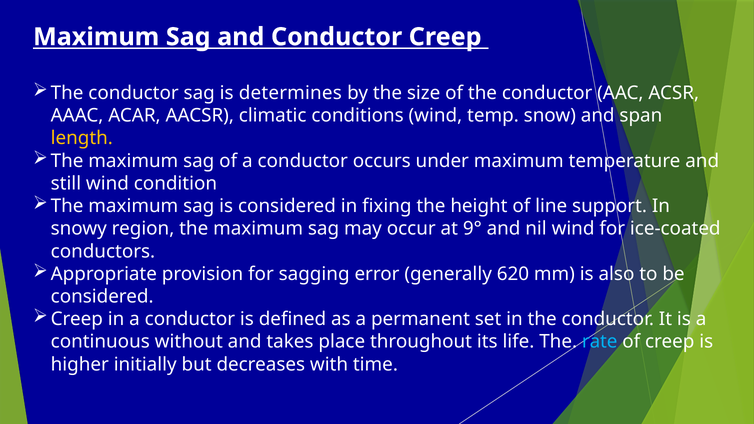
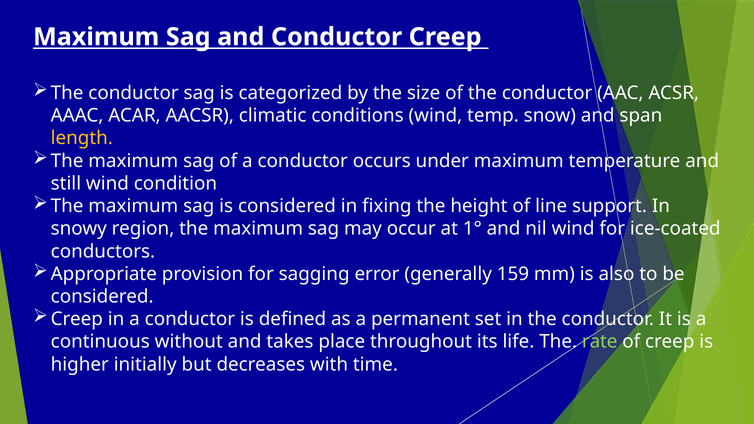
determines: determines -> categorized (290, 93)
9°: 9° -> 1° (472, 229)
620: 620 -> 159 (513, 274)
rate colour: light blue -> light green (600, 342)
